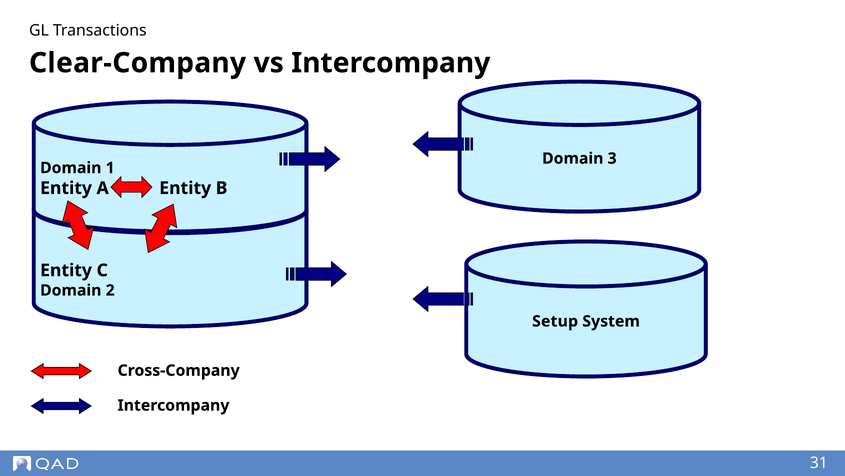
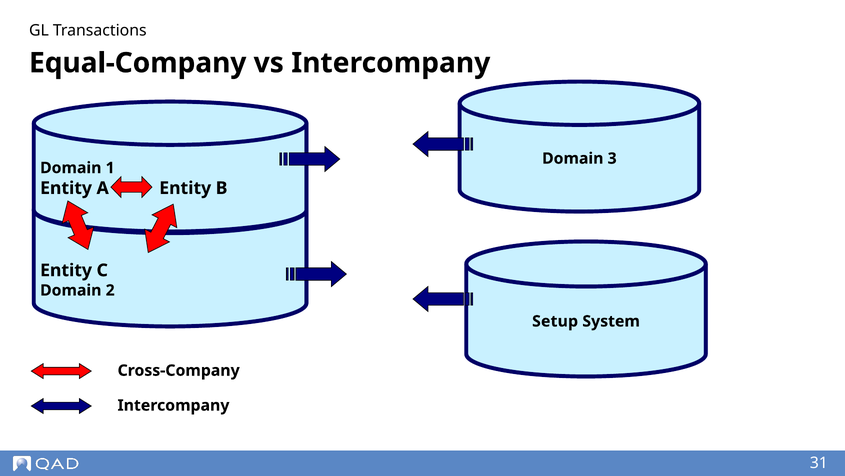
Clear-Company: Clear-Company -> Equal-Company (138, 63)
